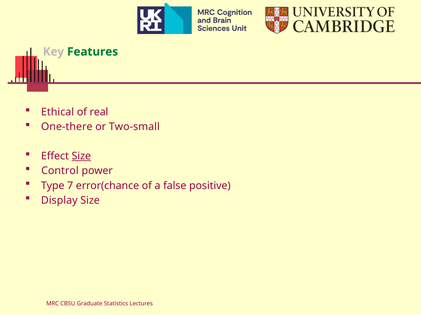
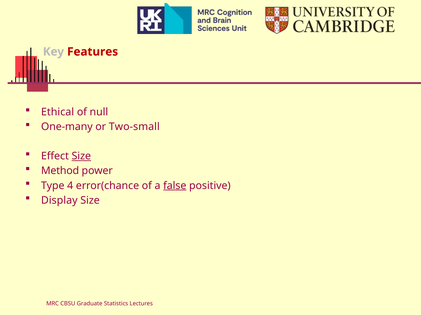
Features colour: green -> red (93, 52)
real: real -> null (99, 112)
One-there: One-there -> One-many (67, 127)
Control: Control -> Method (60, 171)
7: 7 -> 4 (70, 186)
false underline: none -> present (175, 186)
